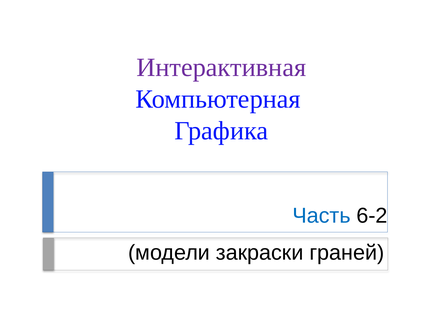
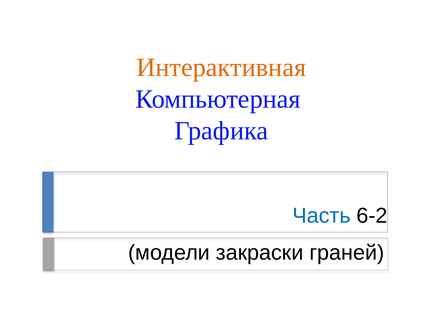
Интерактивная colour: purple -> orange (221, 68)
